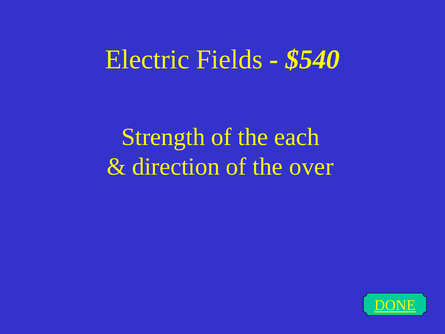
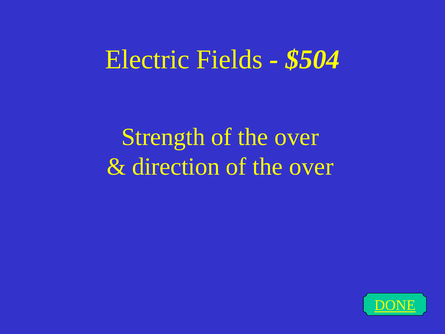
$540: $540 -> $504 (313, 59)
Strength of the each: each -> over (297, 137)
